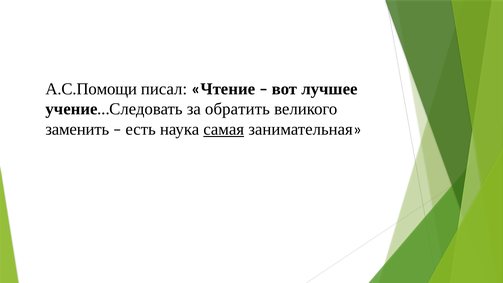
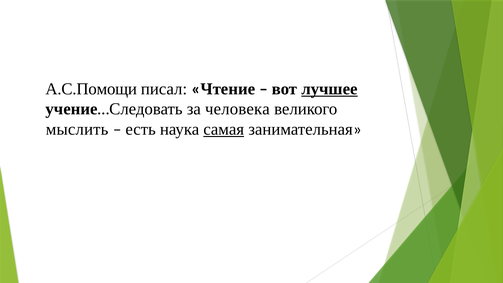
лучшее underline: none -> present (330, 89)
обратить: обратить -> человека (237, 109)
заменить: заменить -> мыслить (77, 129)
